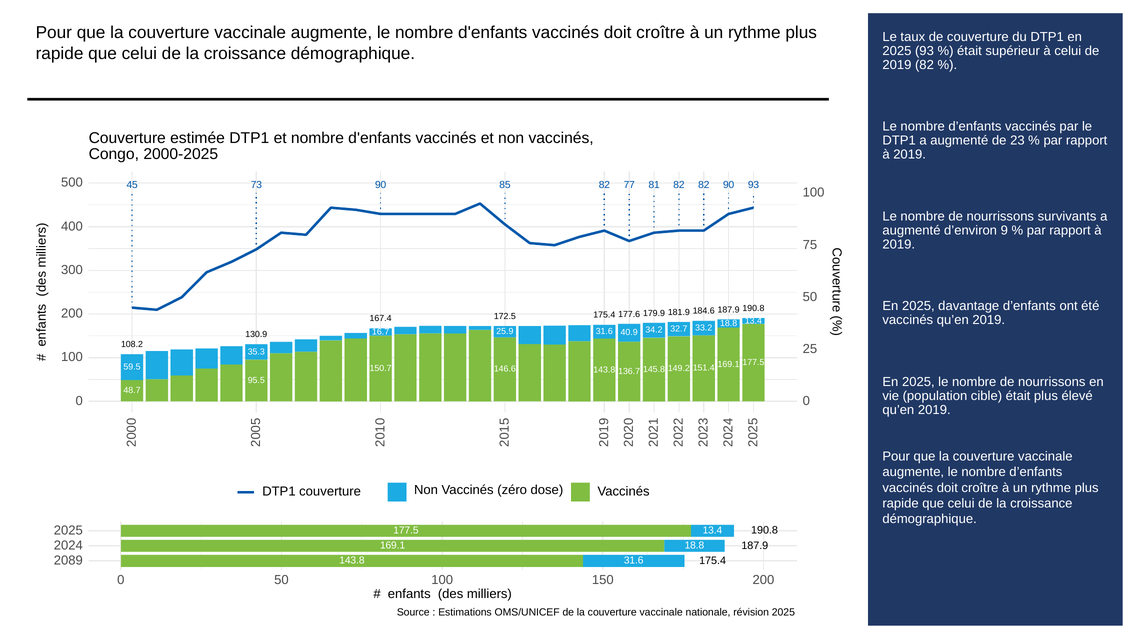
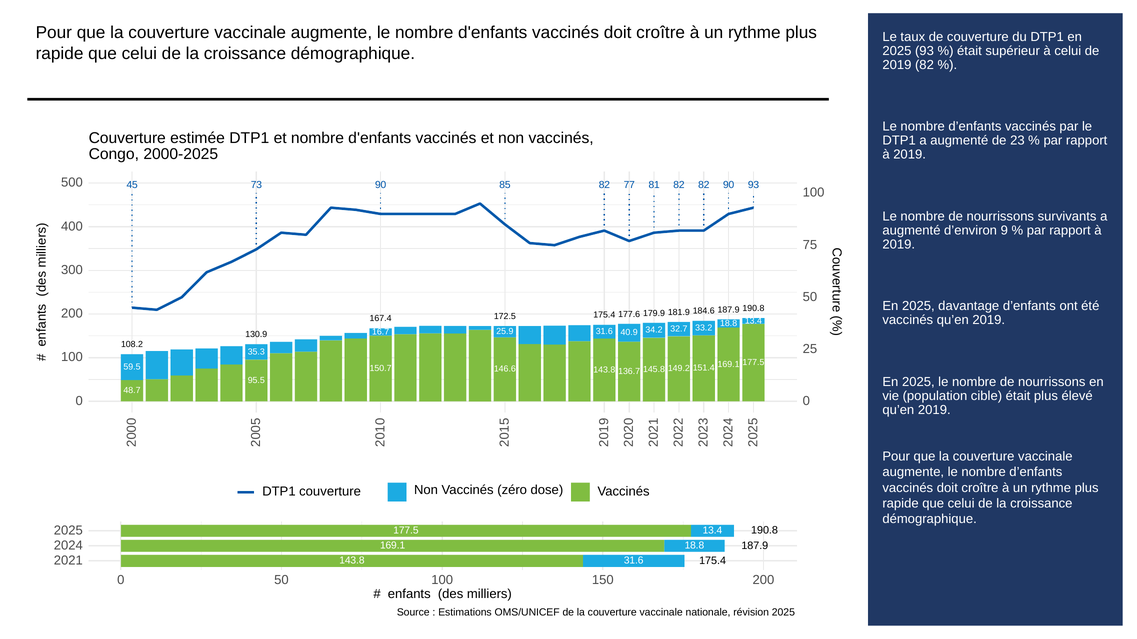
2089: 2089 -> 2021 (68, 561)
